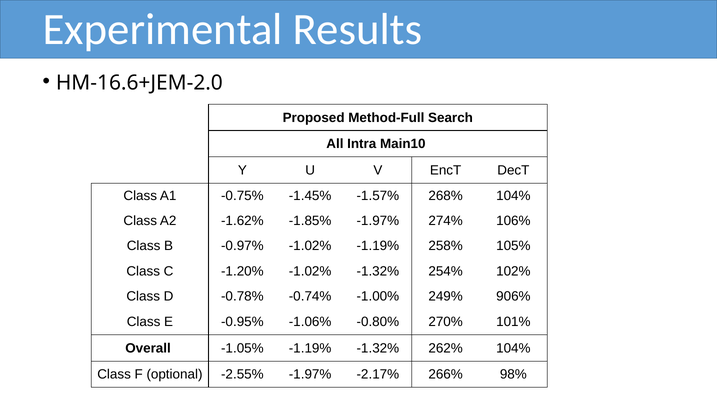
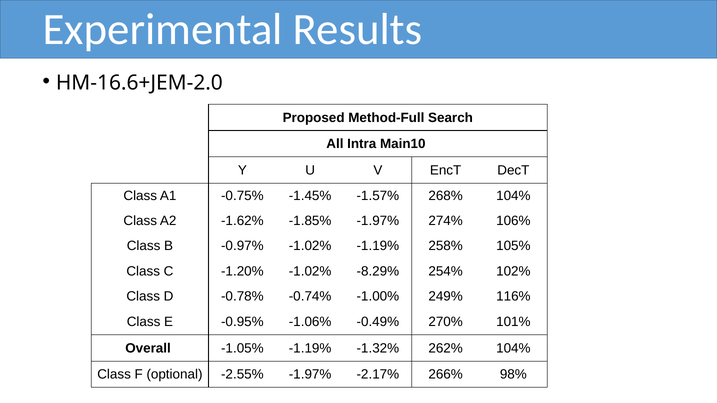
-1.02% -1.32%: -1.32% -> -8.29% (378, 271)
906%: 906% -> 116% (513, 296)
-0.80%: -0.80% -> -0.49% (378, 322)
